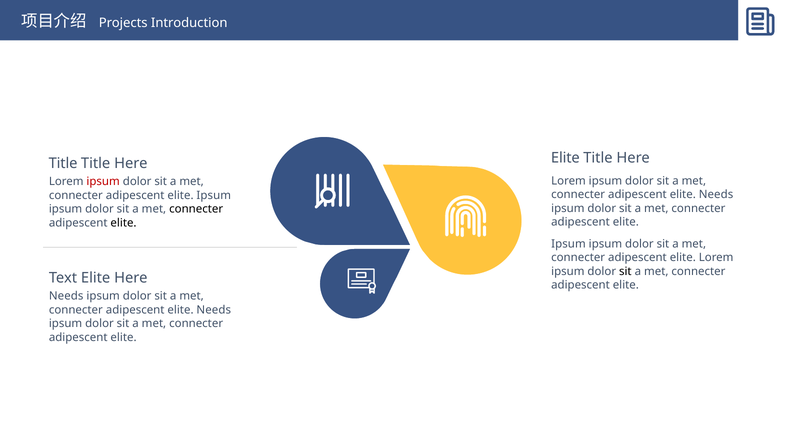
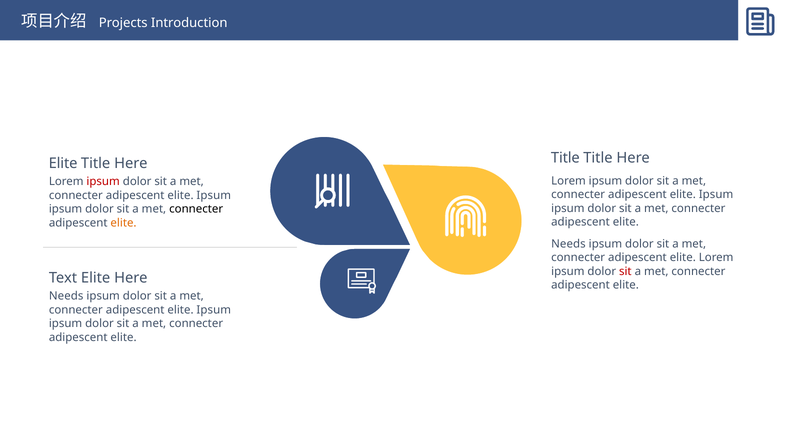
Elite: Elite -> Title (565, 158)
Title: Title -> Elite (63, 163)
Needs: Needs -> Ipsum (716, 194)
elite colour: black -> orange (124, 223)
Ipsum: Ipsum -> Needs (568, 244)
sit colour: black -> red (625, 271)
Needs: Needs -> Ipsum (214, 310)
